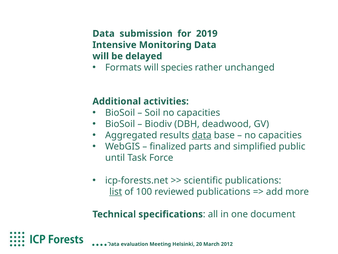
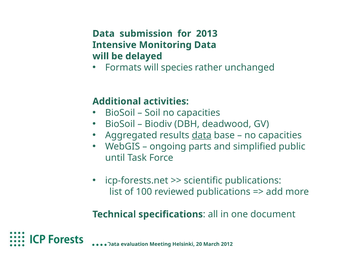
2019: 2019 -> 2013 (207, 34)
finalized: finalized -> ongoing (168, 146)
list underline: present -> none (116, 191)
